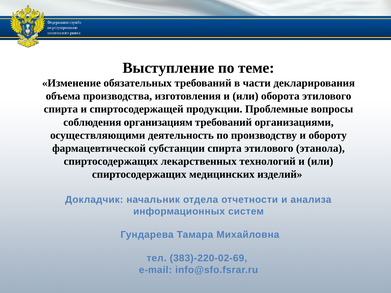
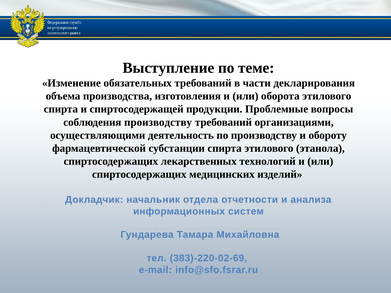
соблюдения организациям: организациям -> производству (158, 122)
